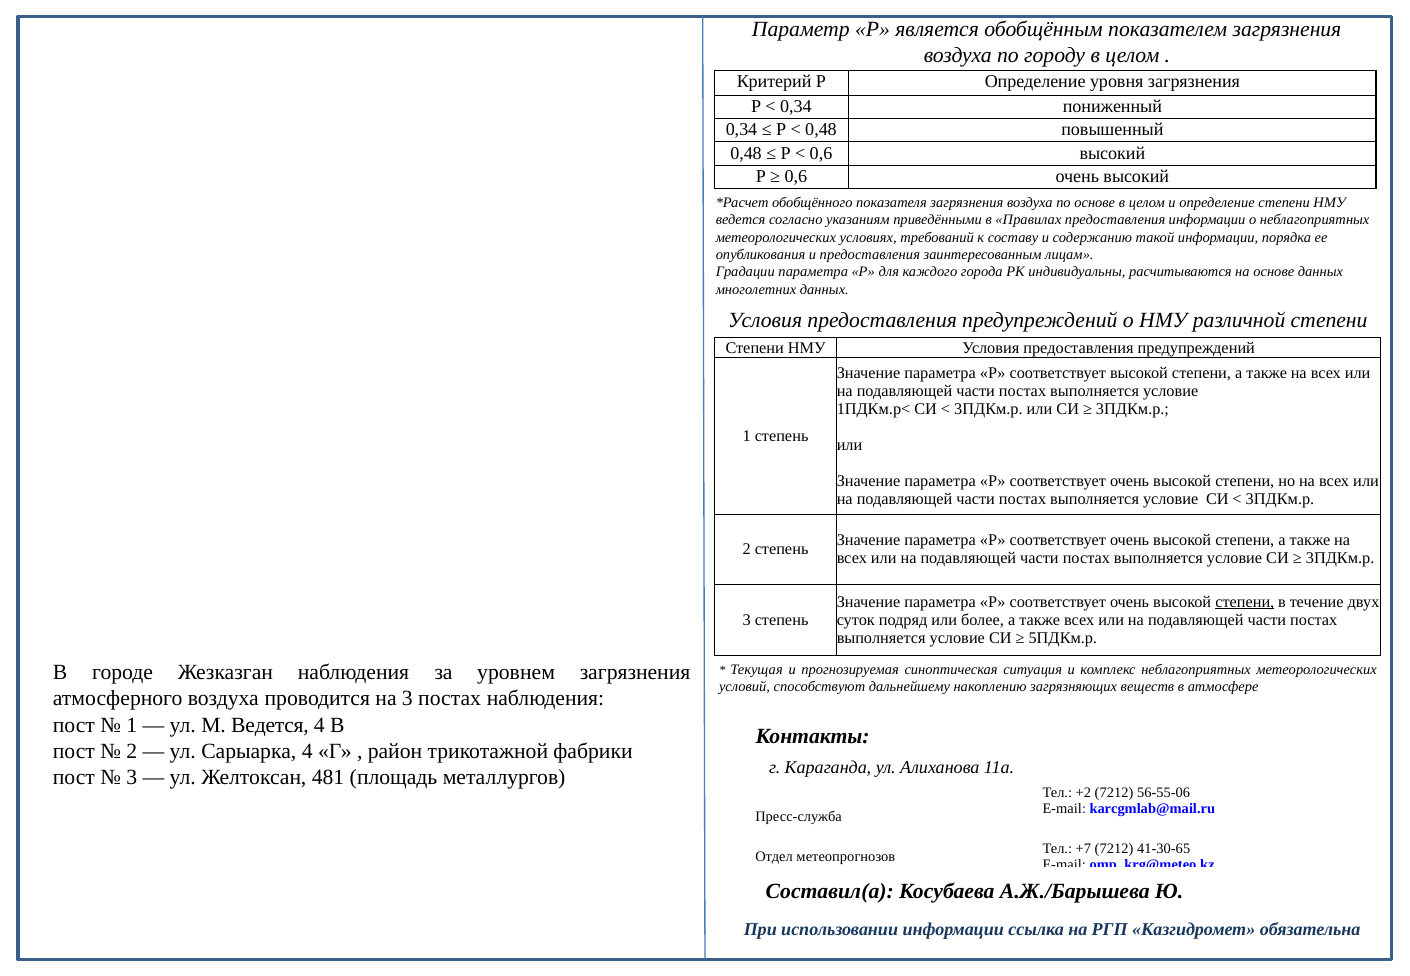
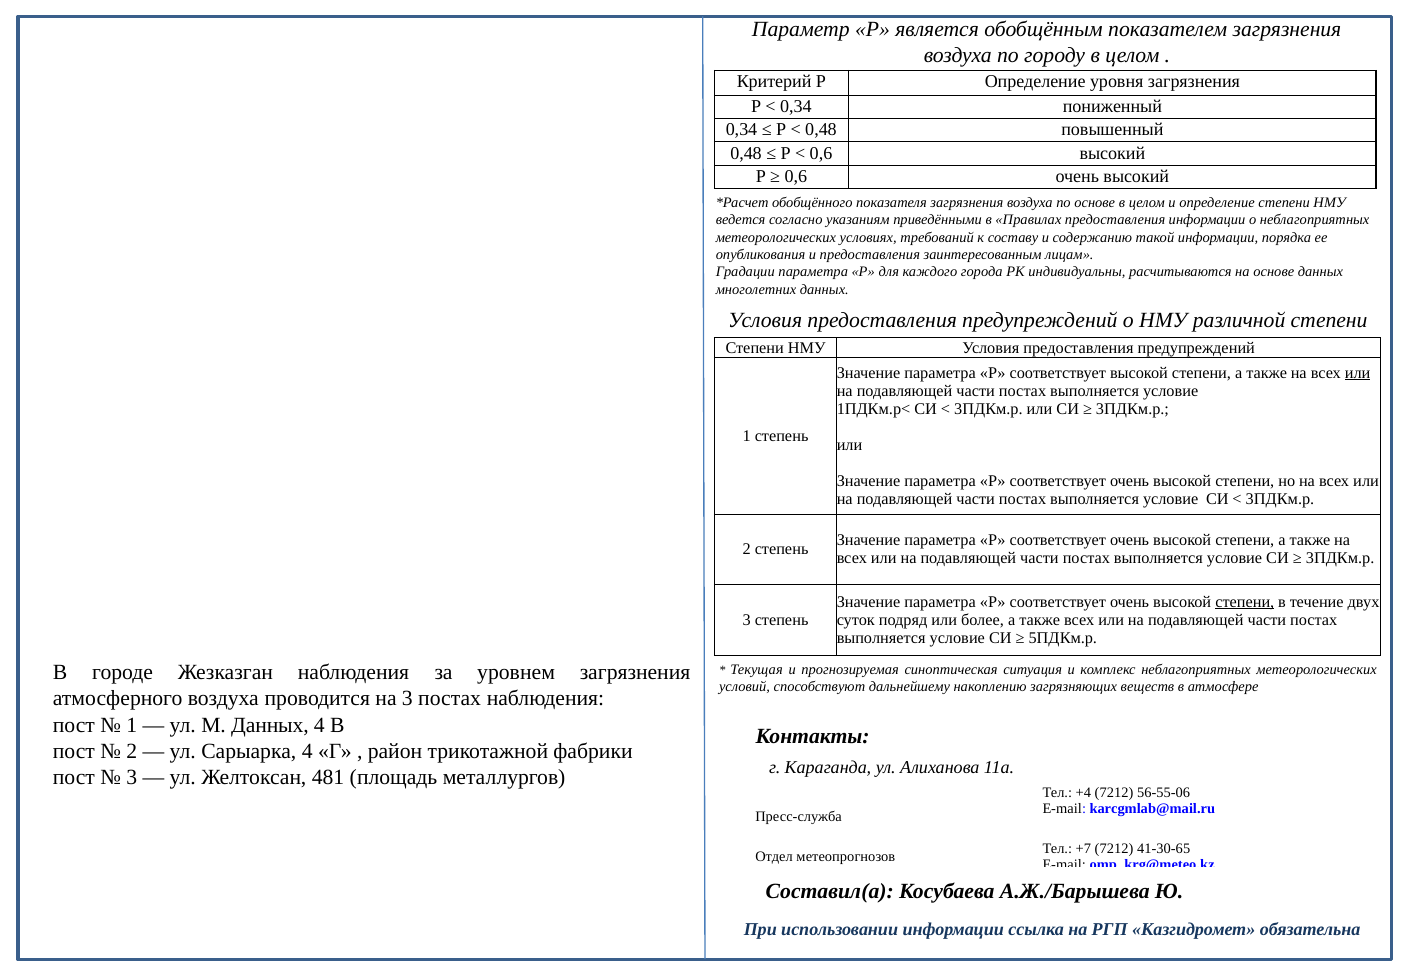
или underline: none -> present (1358, 373)
М Ведется: Ведется -> Данных (270, 725)
+2: +2 -> +4 (1083, 793)
